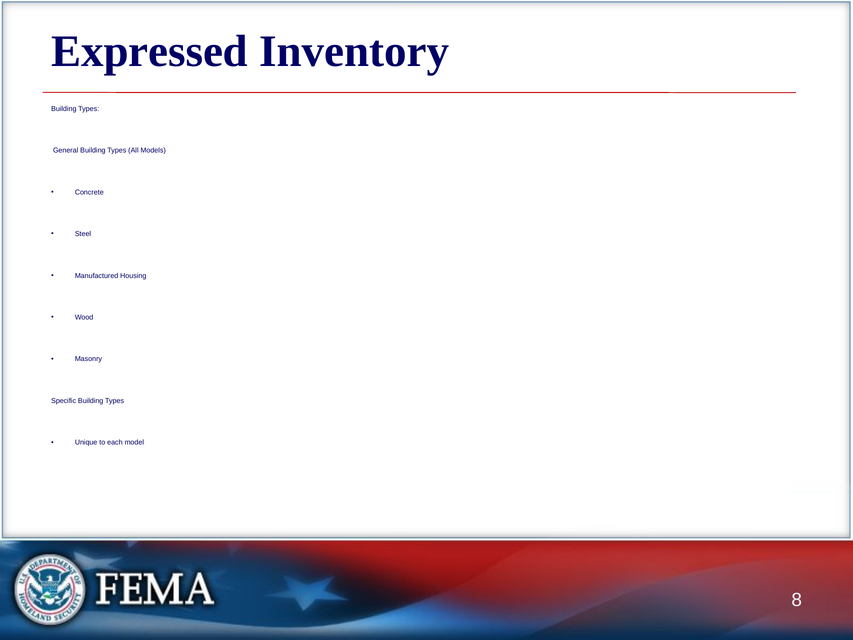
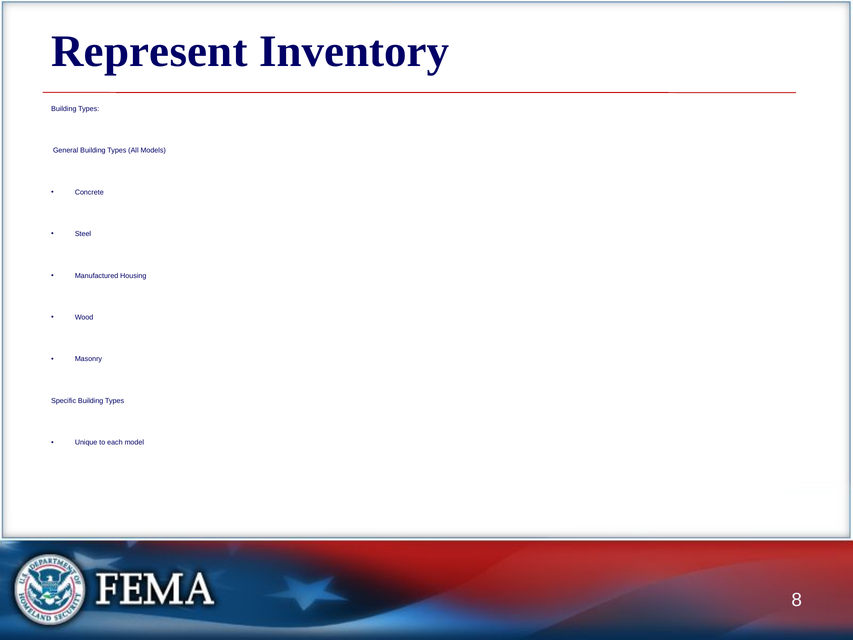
Expressed: Expressed -> Represent (149, 51)
